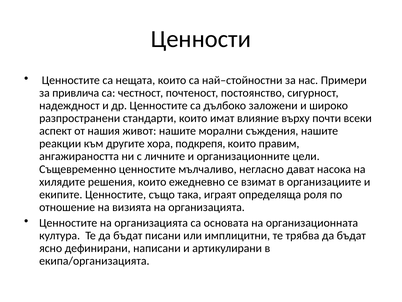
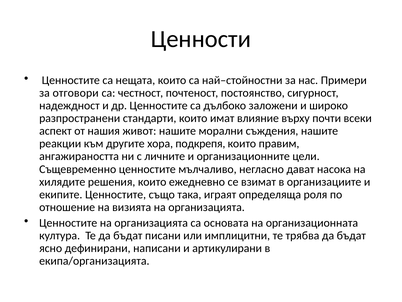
привлича: привлича -> отговори (76, 93)
